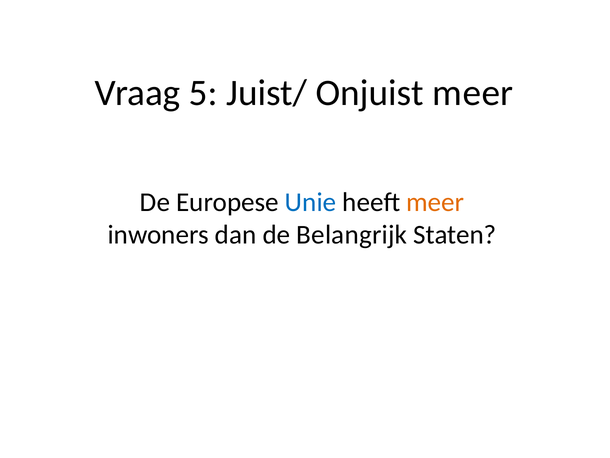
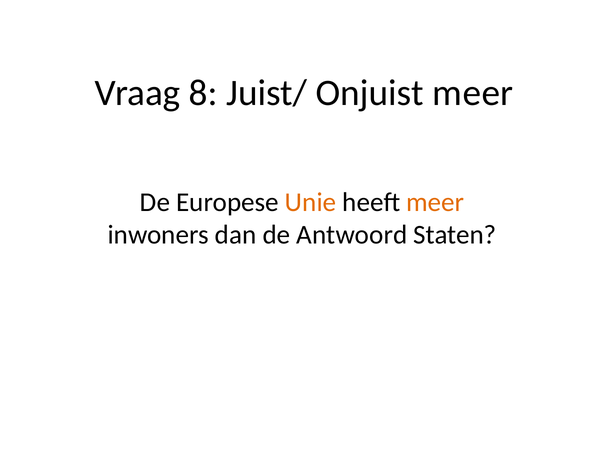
5: 5 -> 8 (203, 93)
Unie colour: blue -> orange (311, 202)
Belangrijk: Belangrijk -> Antwoord (352, 234)
